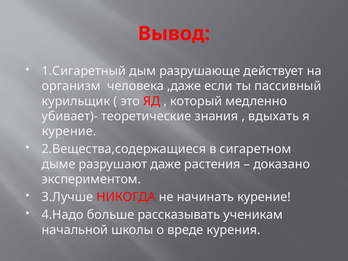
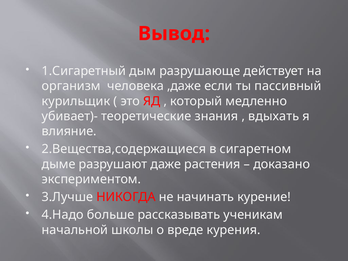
курение: курение -> влияние (69, 131)
